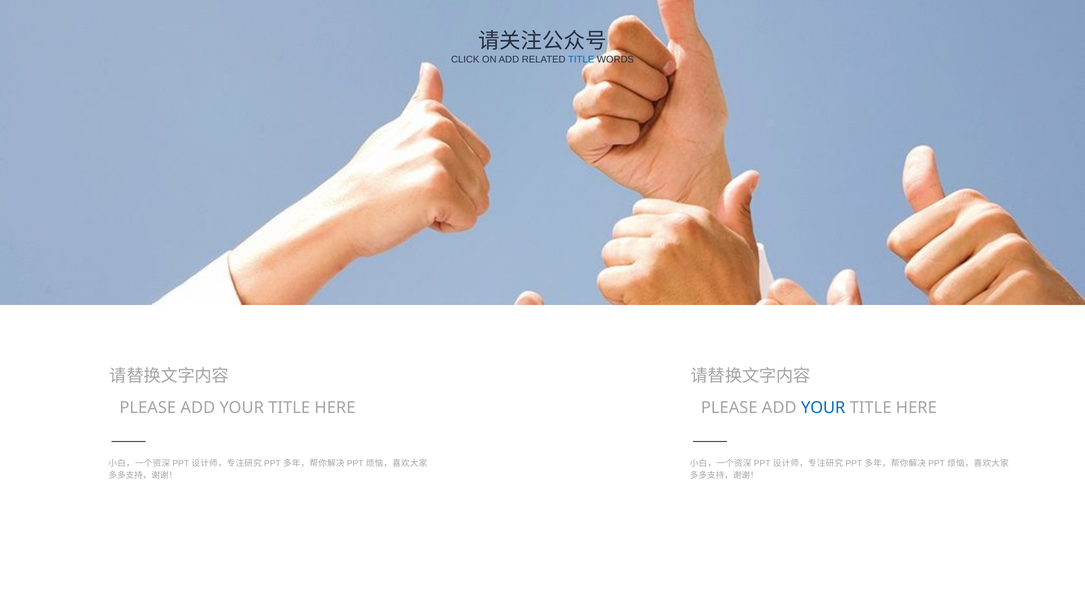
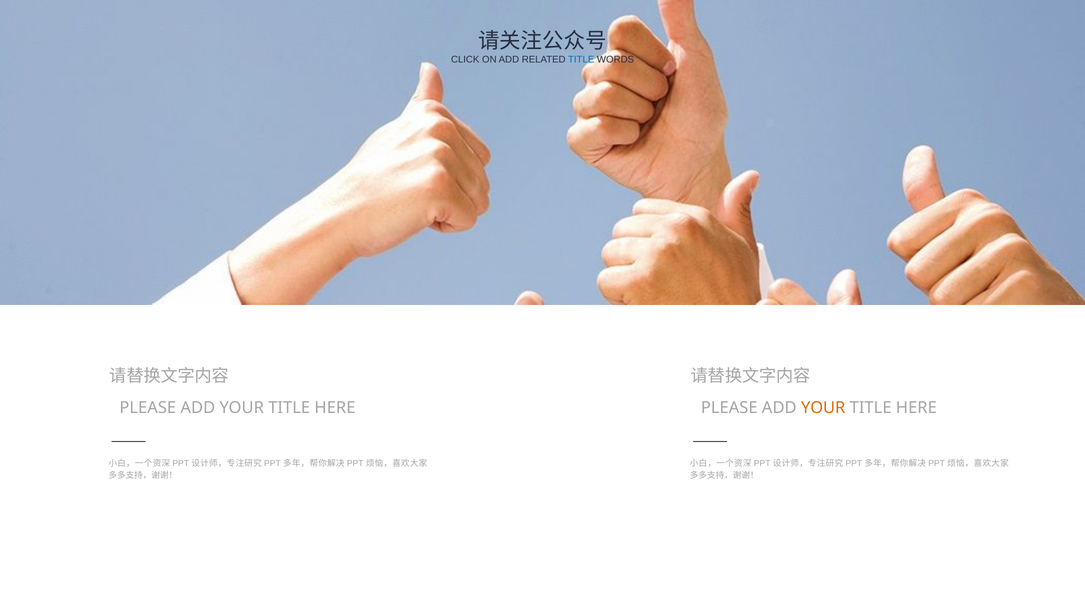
YOUR colour: blue -> orange (823, 408)
